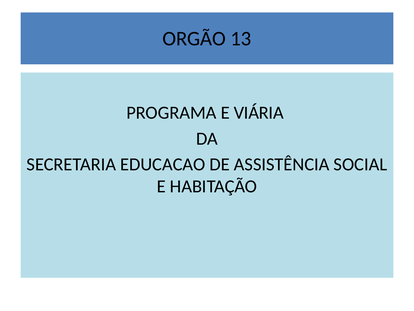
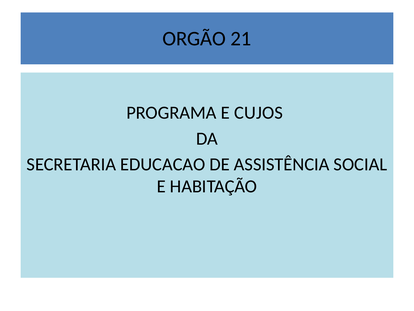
13: 13 -> 21 (241, 39)
VIÁRIA: VIÁRIA -> CUJOS (259, 113)
